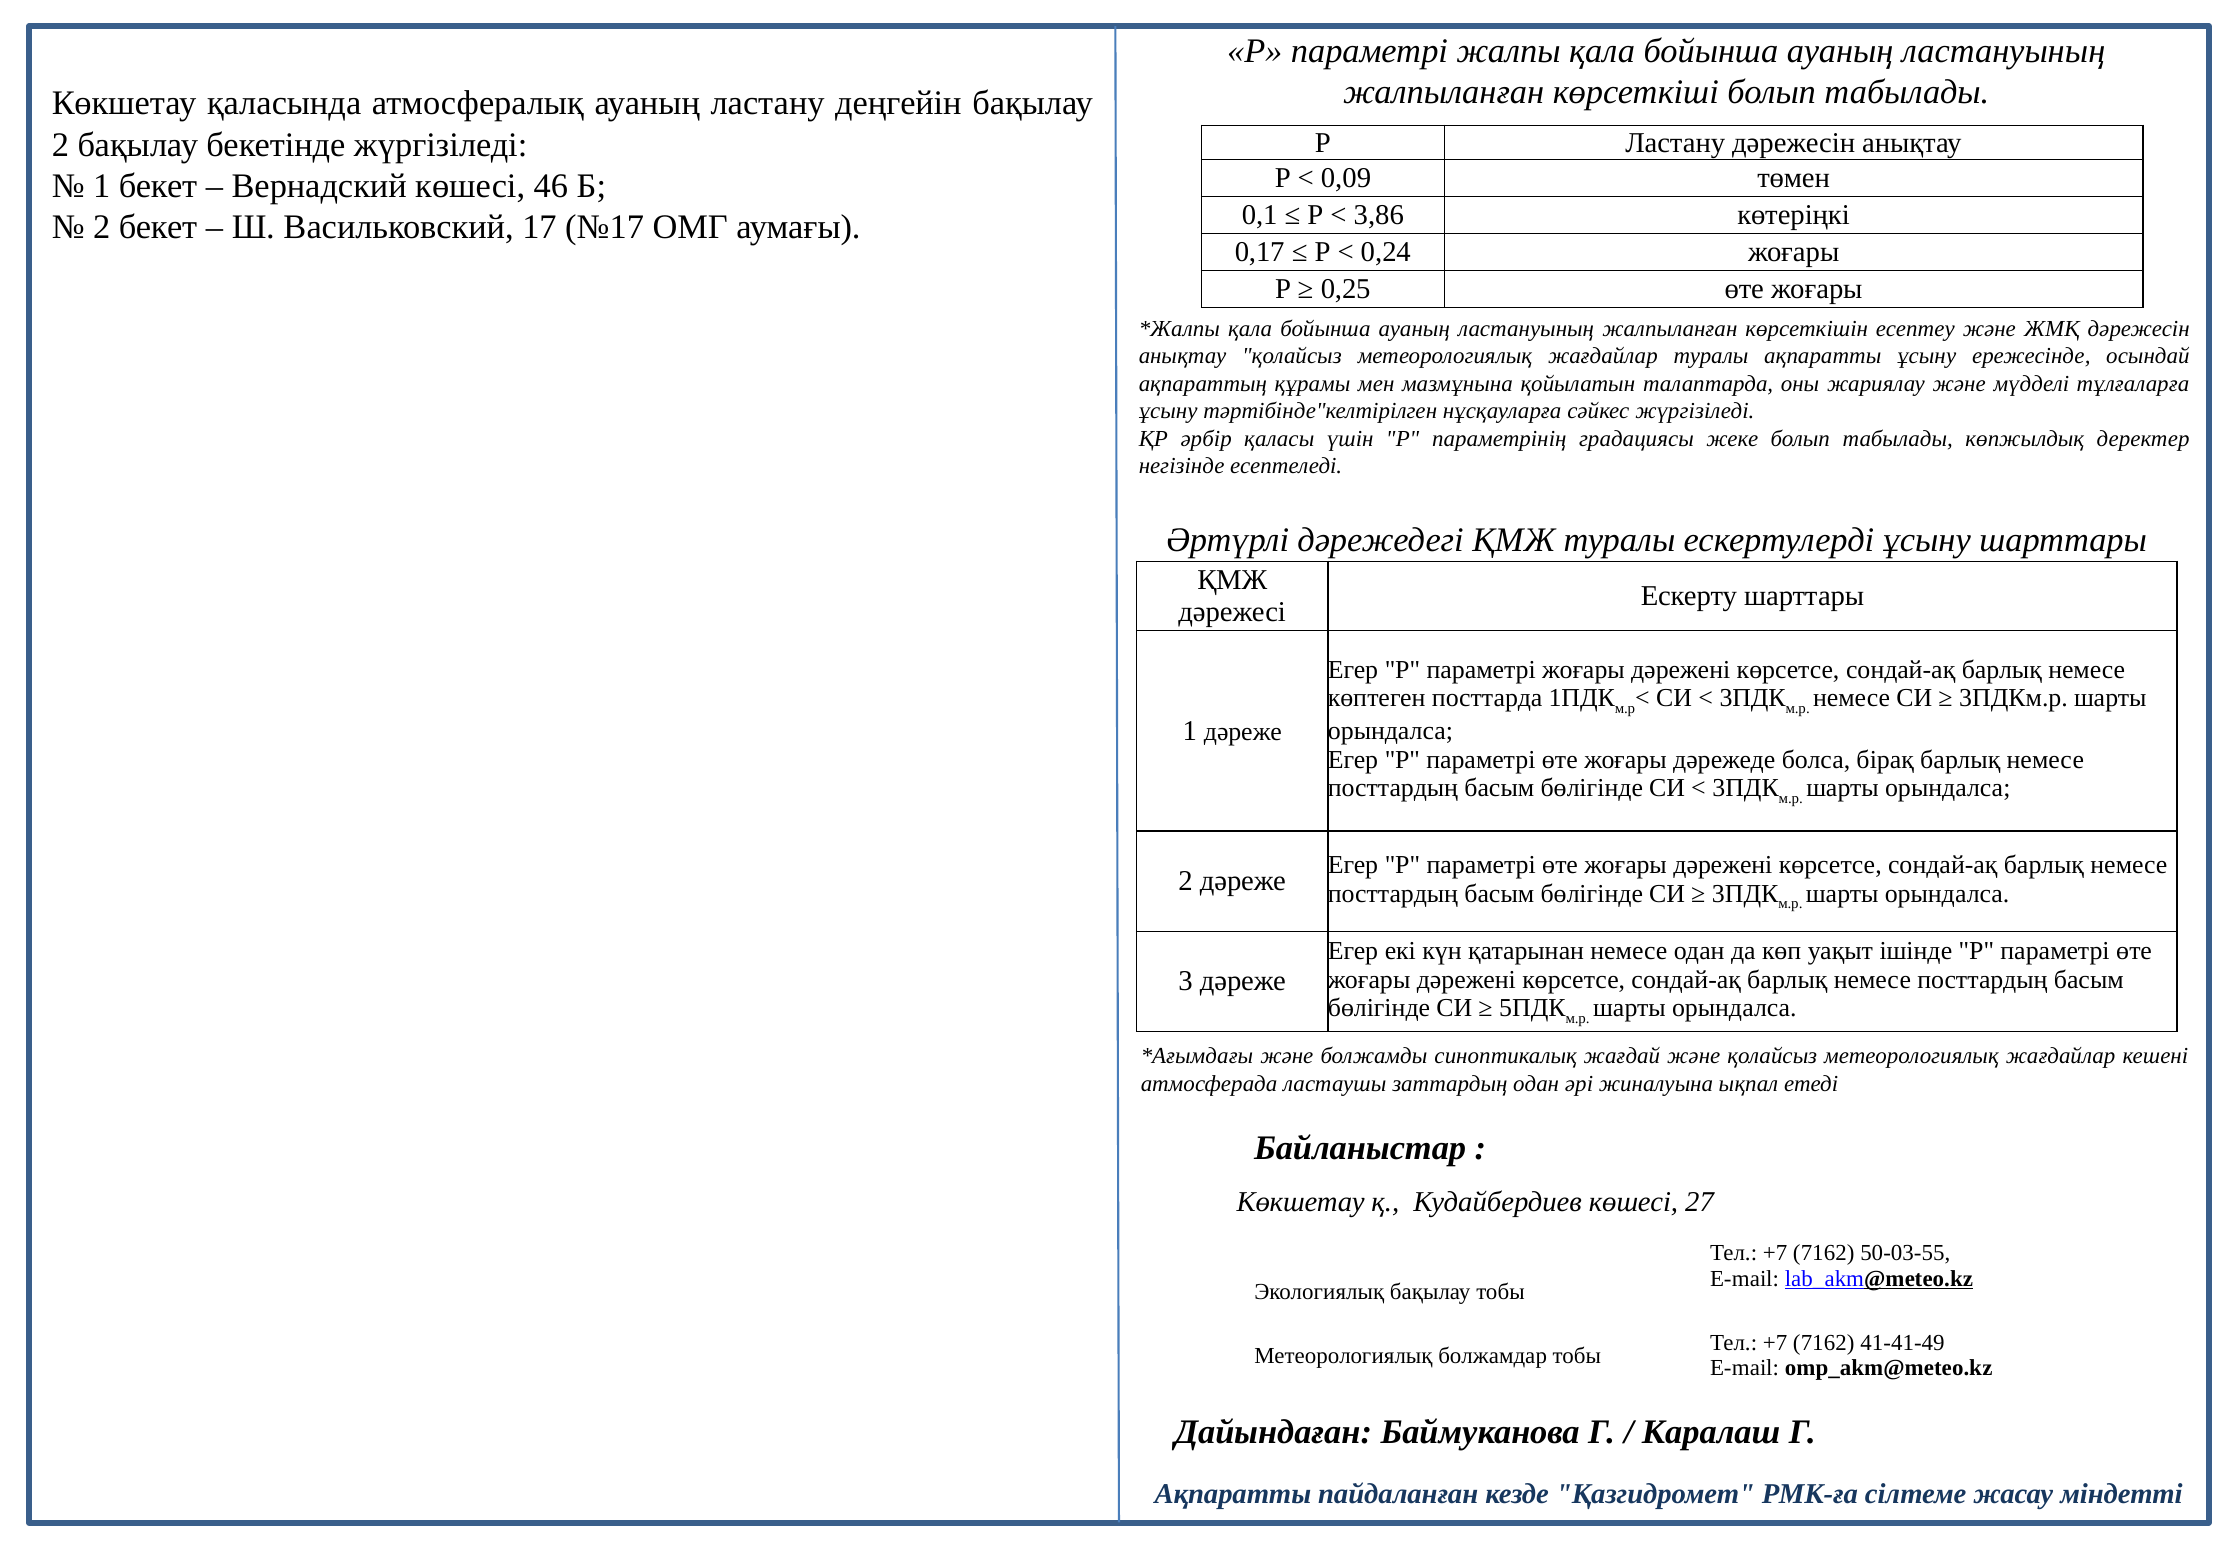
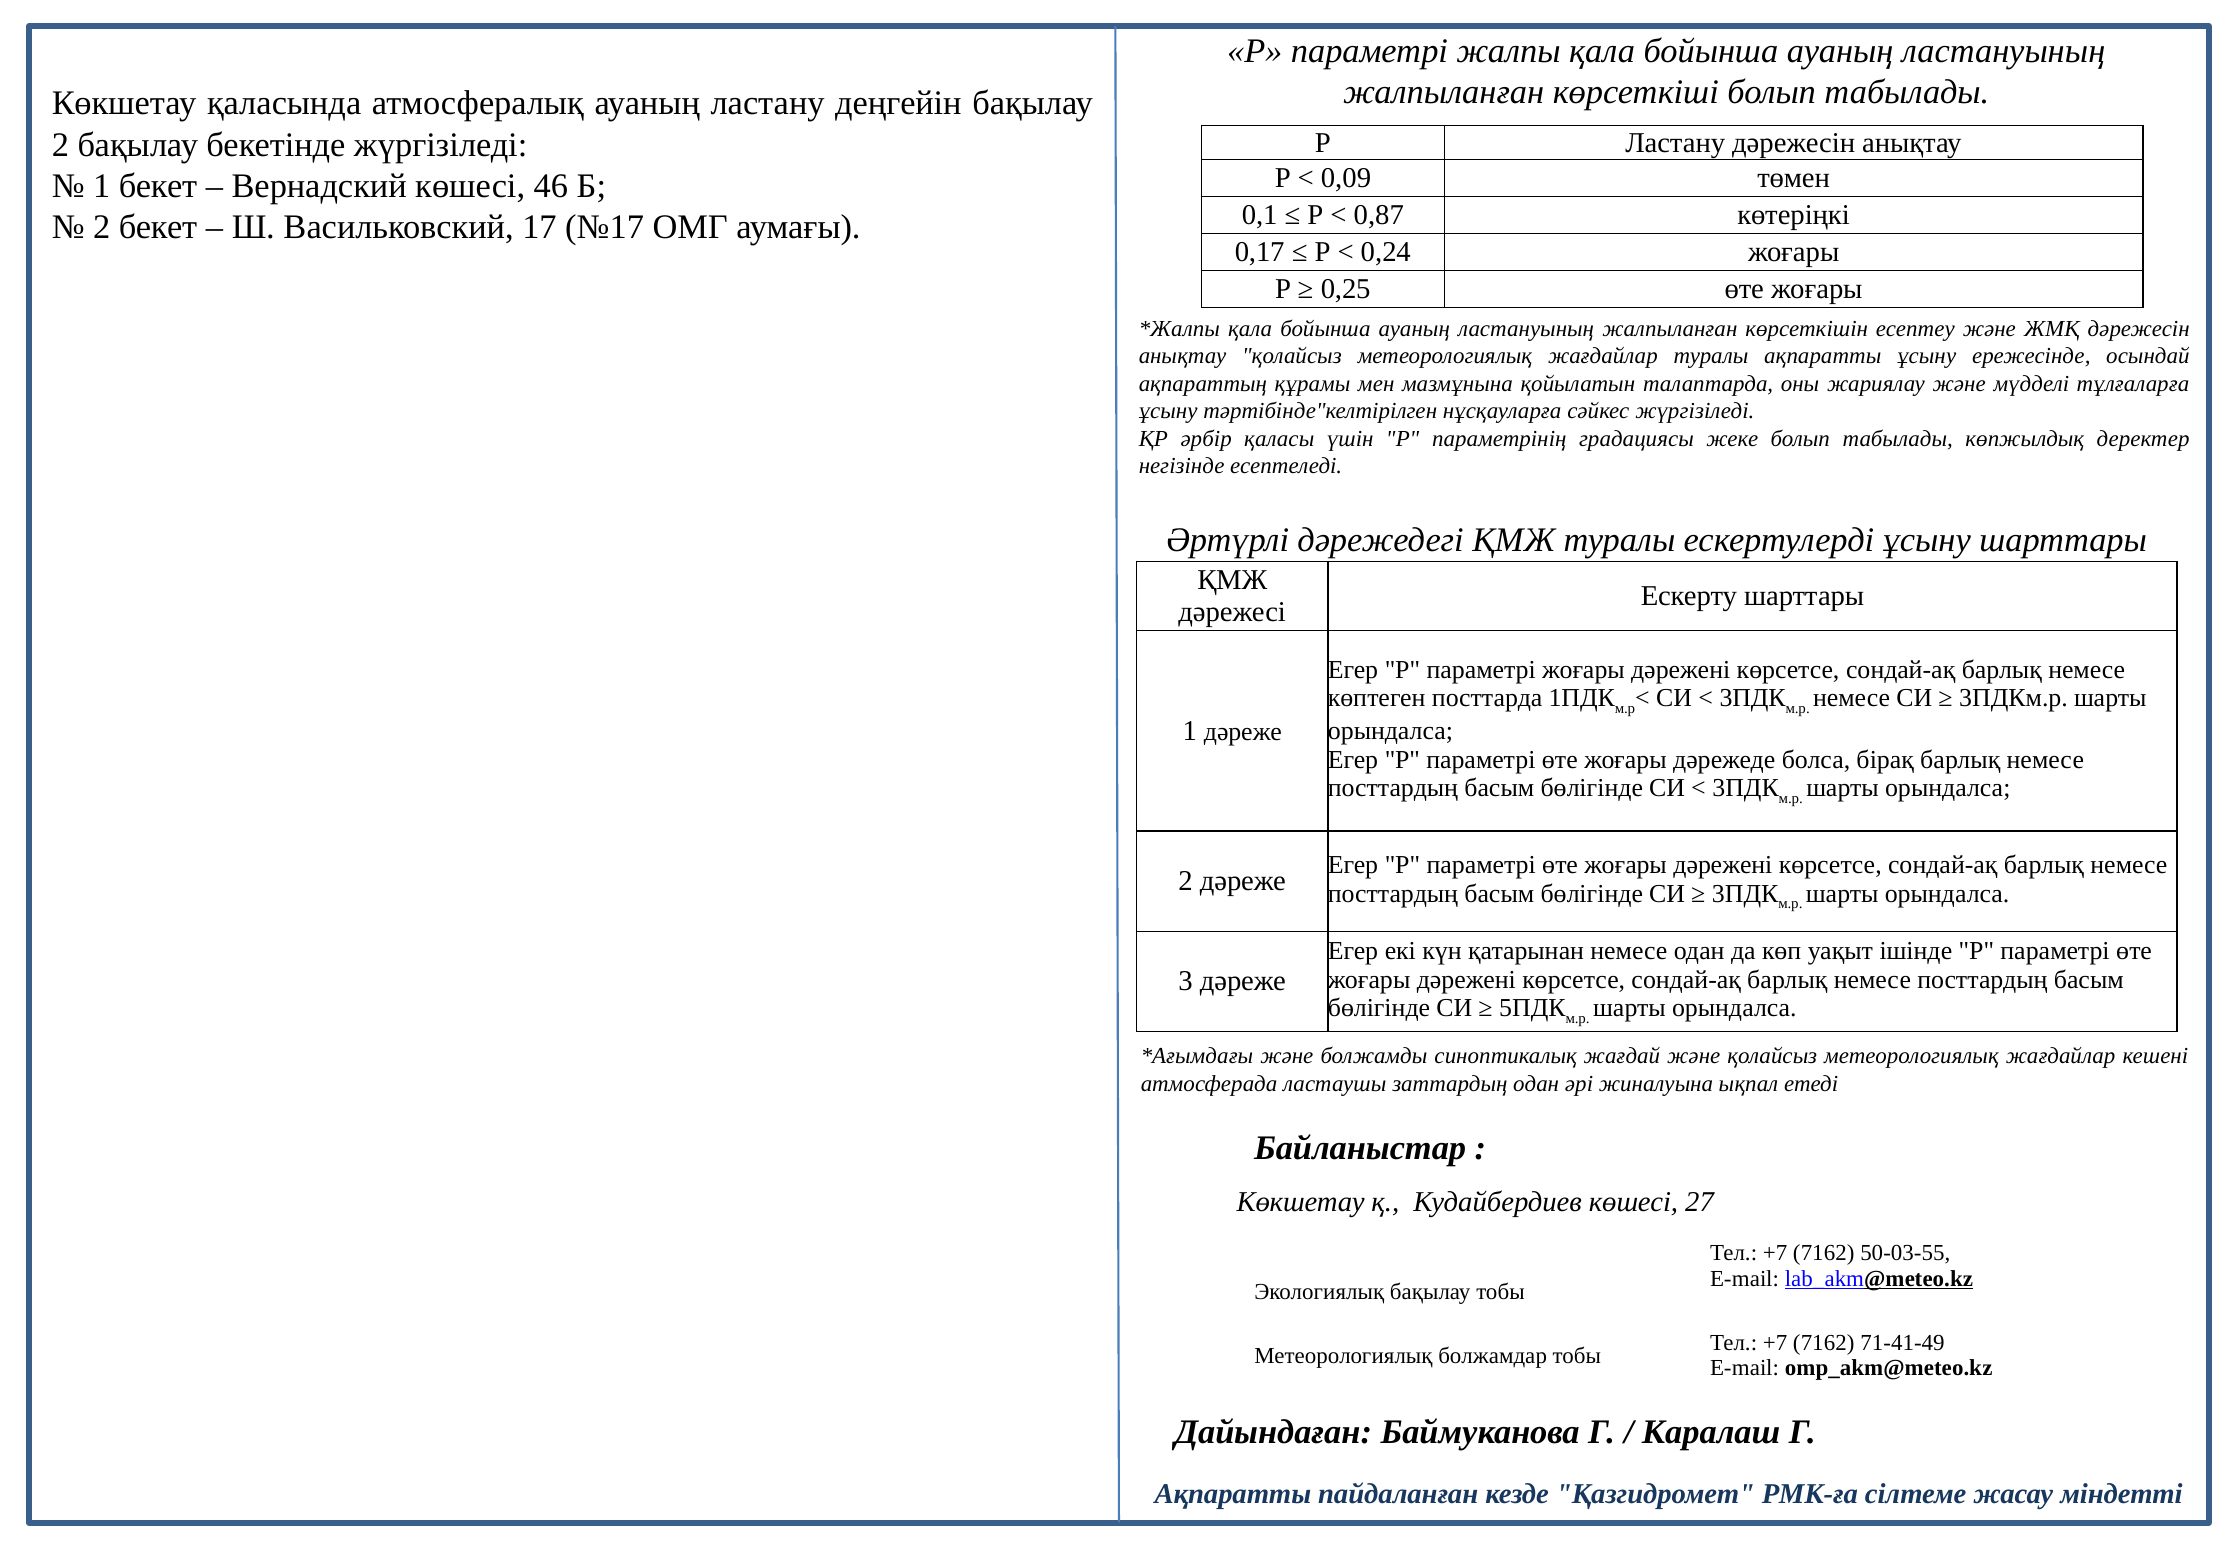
3,86: 3,86 -> 0,87 (1379, 215)
41-41-49: 41-41-49 -> 71-41-49 (1902, 1343)
